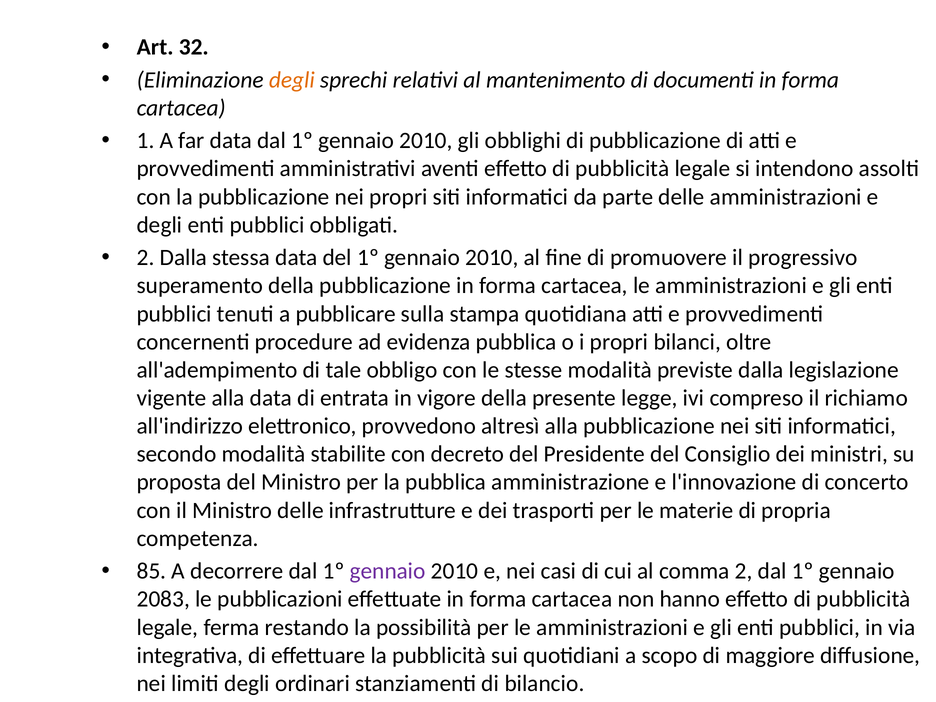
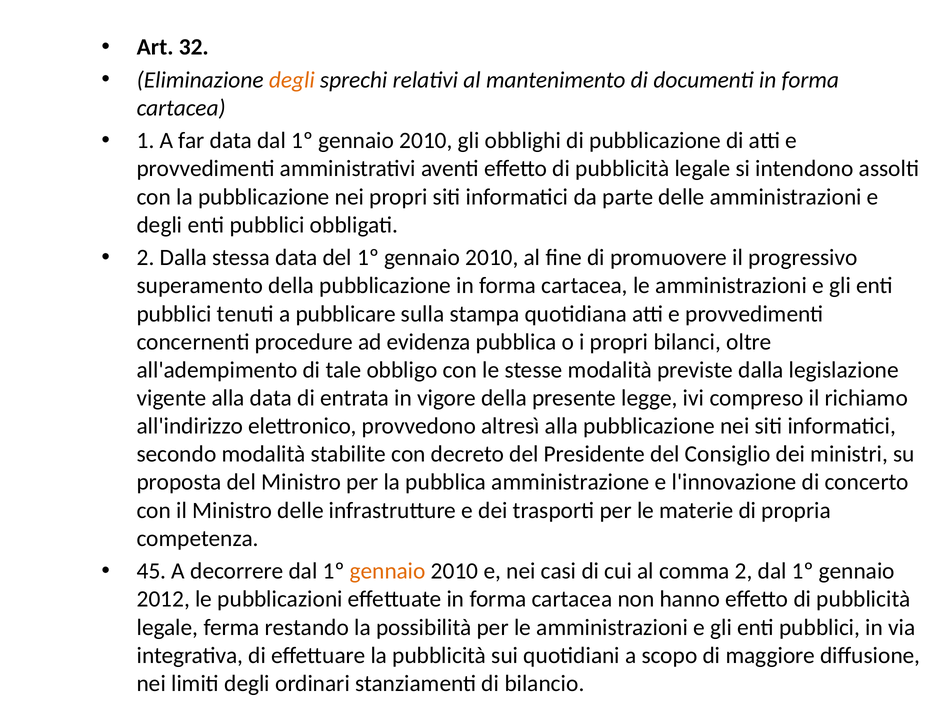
85: 85 -> 45 (152, 571)
gennaio colour: purple -> orange (388, 571)
2083: 2083 -> 2012 (163, 599)
